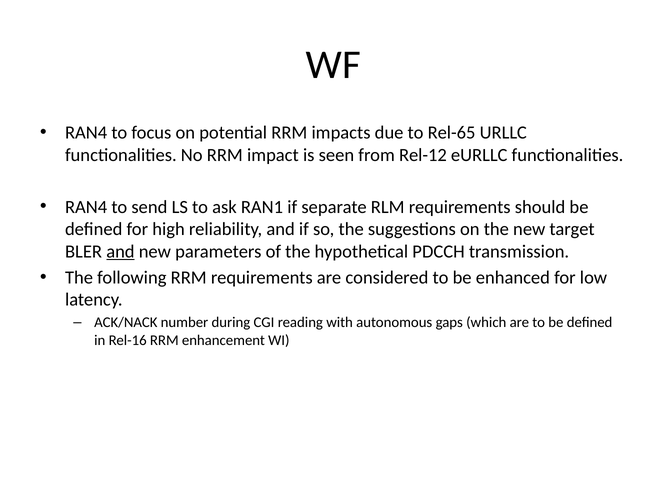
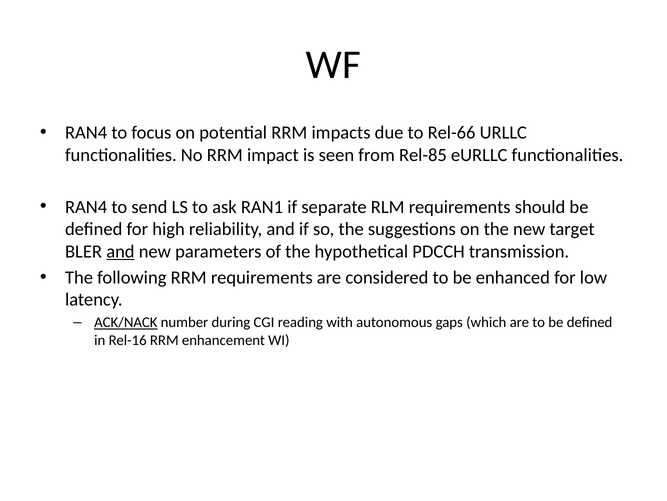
Rel-65: Rel-65 -> Rel-66 (452, 132)
Rel-12: Rel-12 -> Rel-85 (423, 155)
ACK/NACK underline: none -> present (126, 322)
